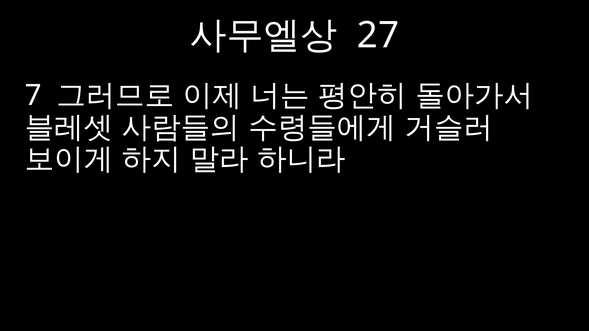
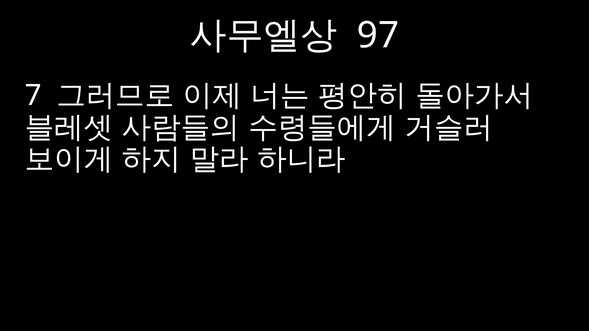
27: 27 -> 97 (378, 35)
